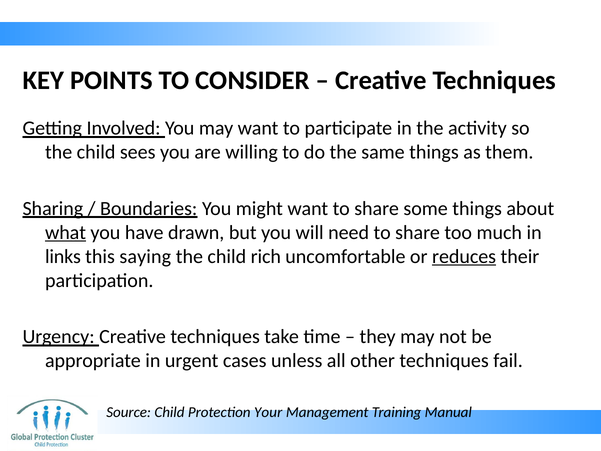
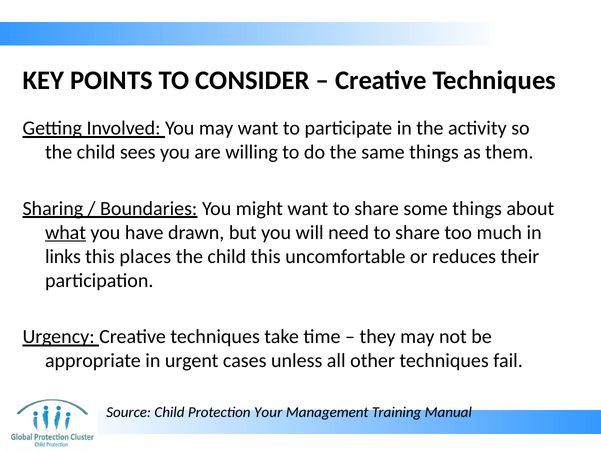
saying: saying -> places (145, 256)
child rich: rich -> this (266, 256)
reduces underline: present -> none (464, 256)
